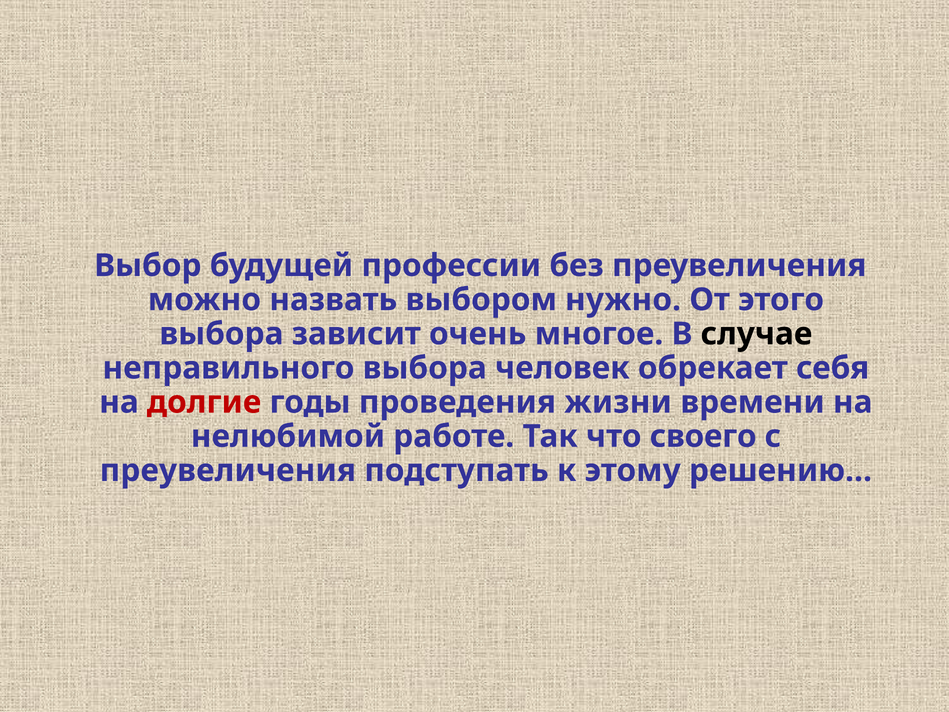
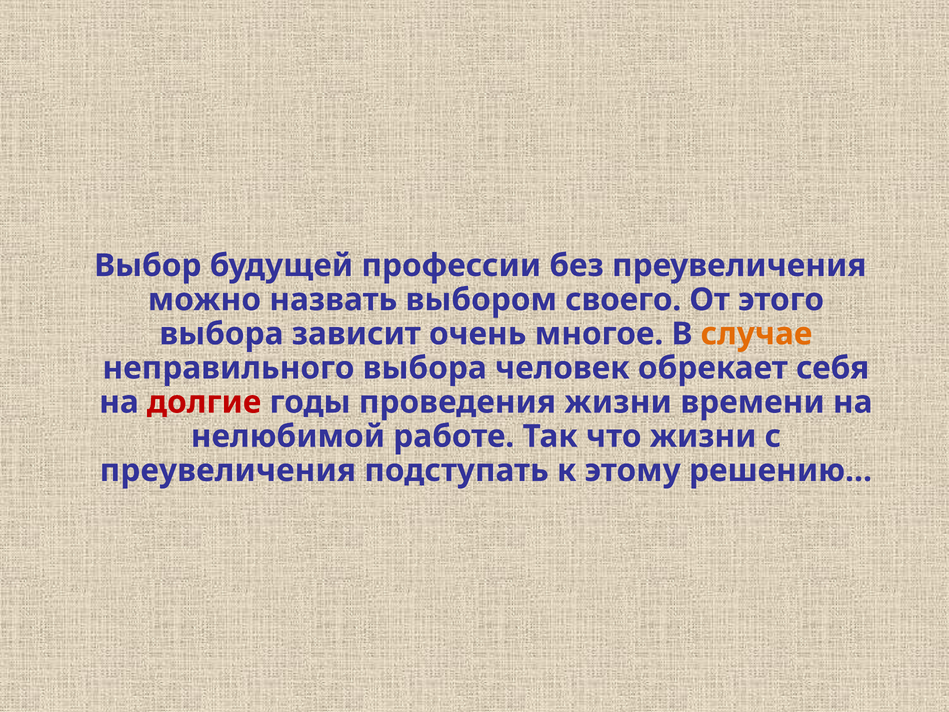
нужно: нужно -> своего (623, 300)
случае colour: black -> orange (756, 334)
что своего: своего -> жизни (703, 436)
